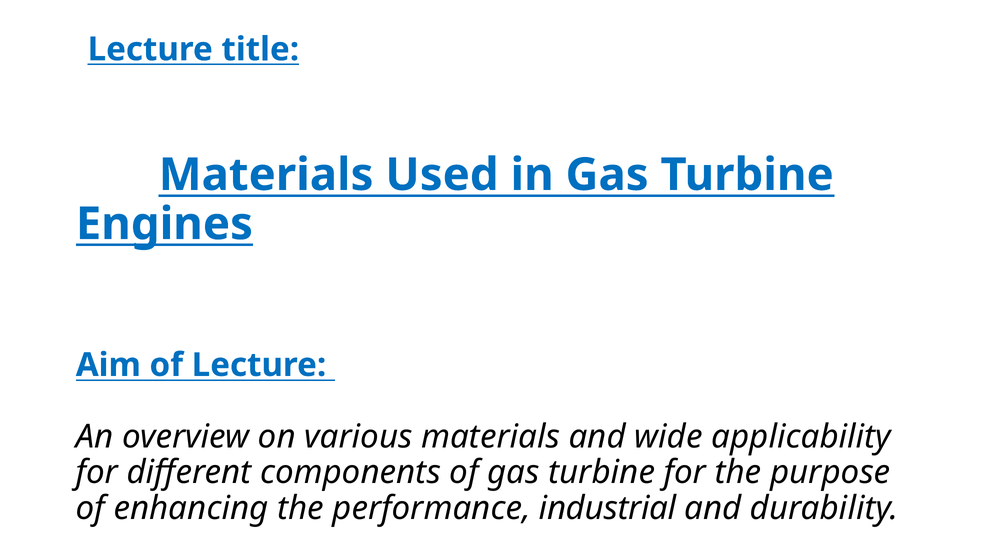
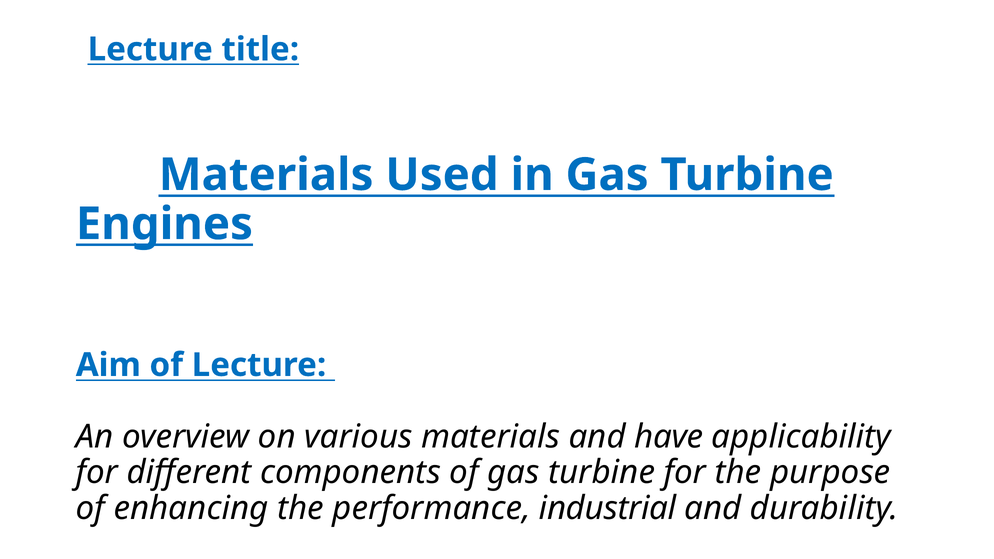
wide: wide -> have (669, 437)
